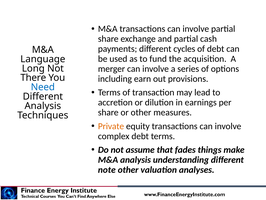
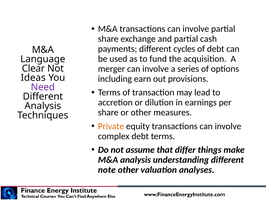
Long: Long -> Clear (33, 68)
There: There -> Ideas (33, 78)
Need colour: blue -> purple (43, 87)
fades: fades -> differ (185, 149)
